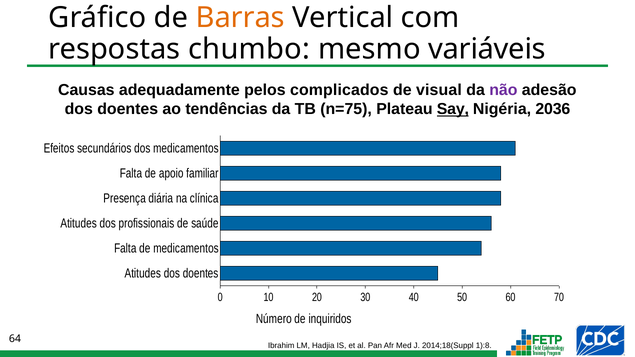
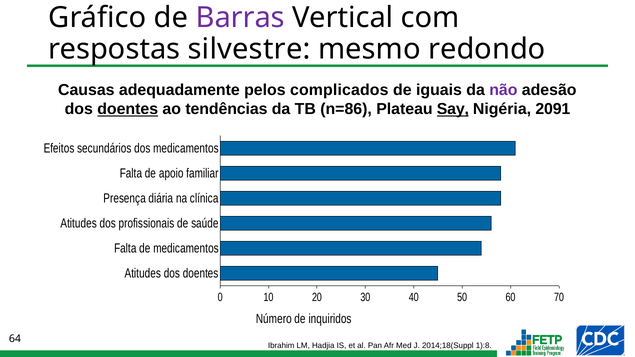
Barras colour: orange -> purple (240, 18)
chumbo: chumbo -> silvestre (249, 49)
variáveis: variáveis -> redondo (487, 49)
visual: visual -> iguais (439, 90)
doentes underline: none -> present (128, 109)
n=75: n=75 -> n=86 (346, 109)
2036: 2036 -> 2091 (553, 109)
